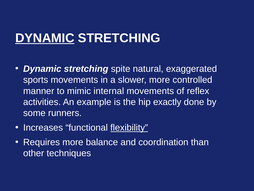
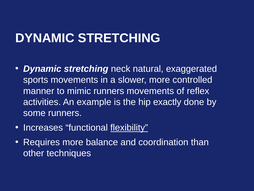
DYNAMIC underline: present -> none (45, 38)
spite: spite -> neck (121, 69)
mimic internal: internal -> runners (109, 91)
